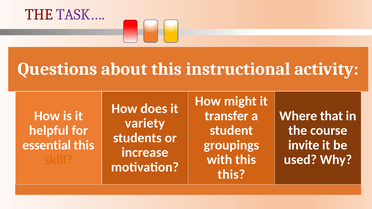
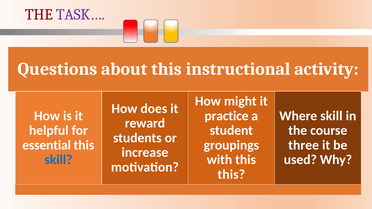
transfer: transfer -> practice (227, 116)
Where that: that -> skill (331, 116)
variety: variety -> reward (145, 123)
invite: invite -> three (304, 145)
skill colour: orange -> blue (58, 160)
